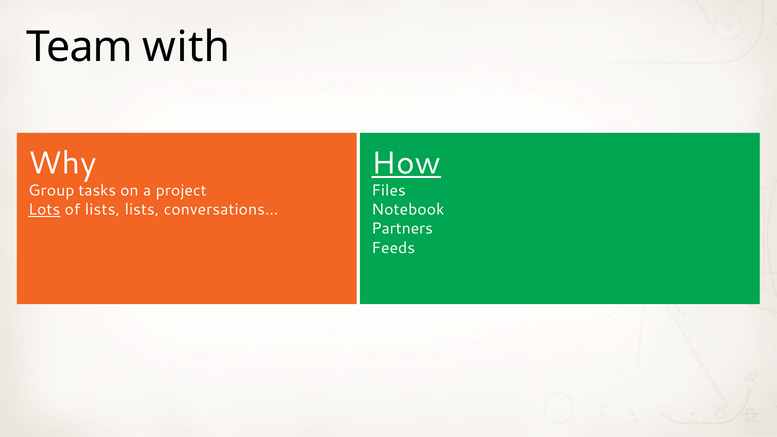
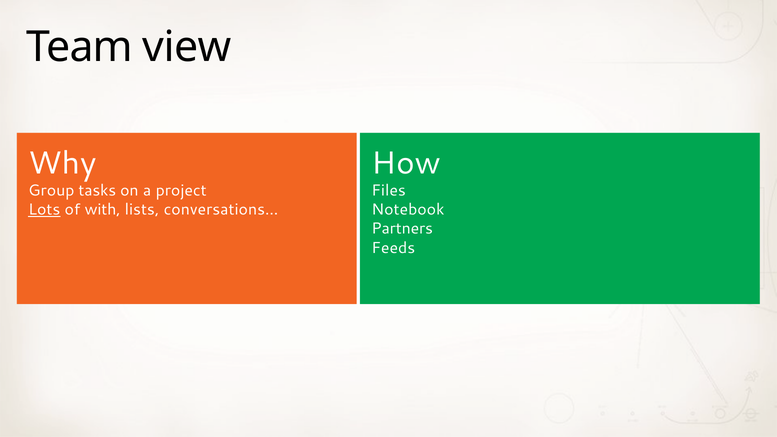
with: with -> view (187, 47)
How underline: present -> none (406, 163)
of lists: lists -> with (103, 210)
